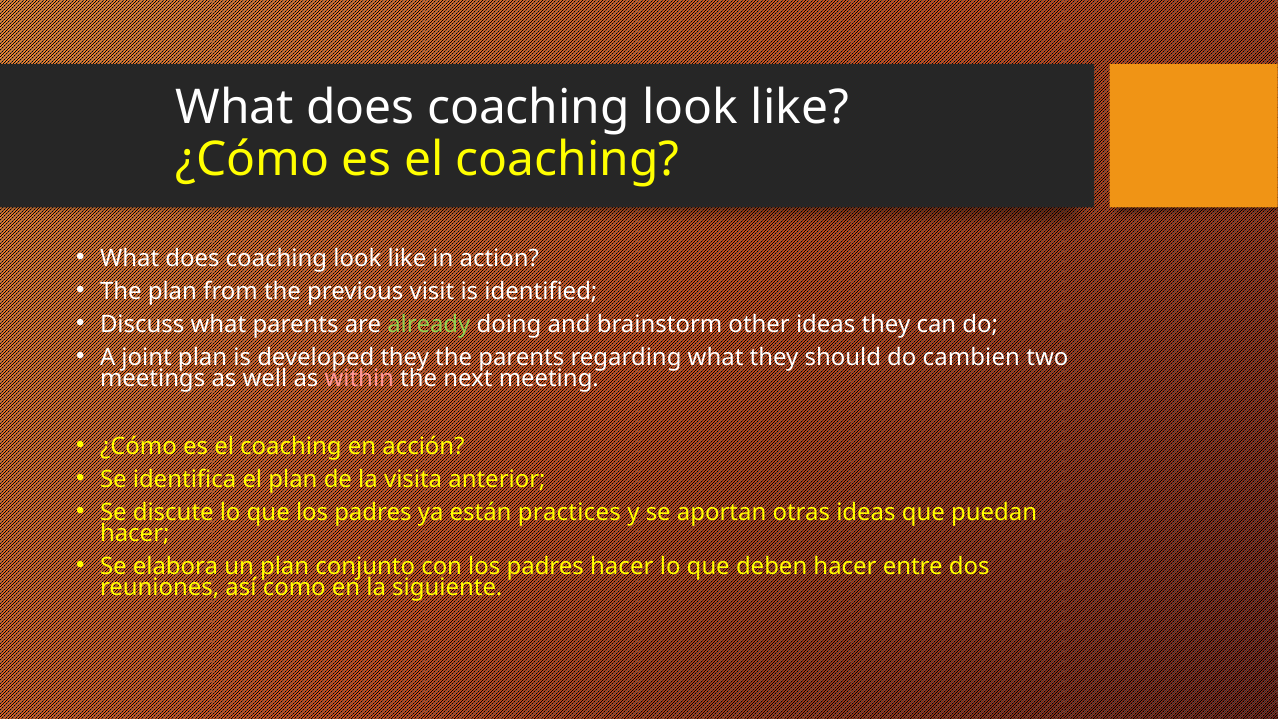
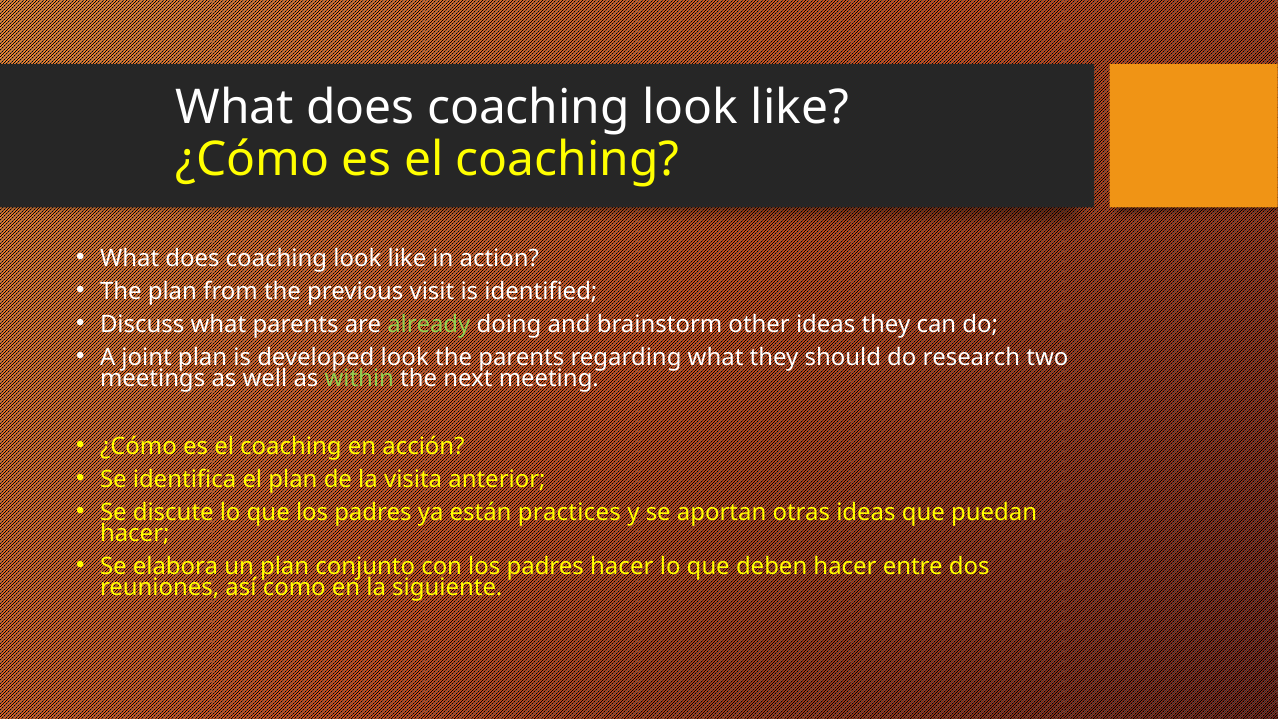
developed they: they -> look (405, 357)
cambien: cambien -> research (971, 357)
within colour: pink -> light green (359, 378)
